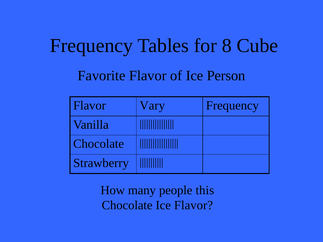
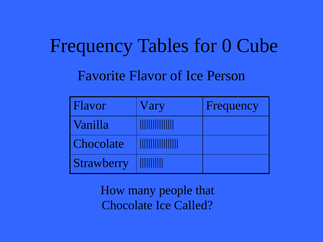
8: 8 -> 0 (227, 46)
this: this -> that (205, 190)
Ice Flavor: Flavor -> Called (193, 205)
